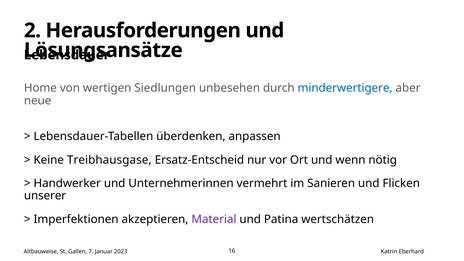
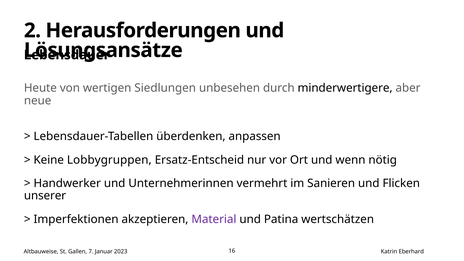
Home: Home -> Heute (40, 88)
minderwertigere colour: blue -> black (345, 88)
Treibhausgase: Treibhausgase -> Lobbygruppen (109, 160)
